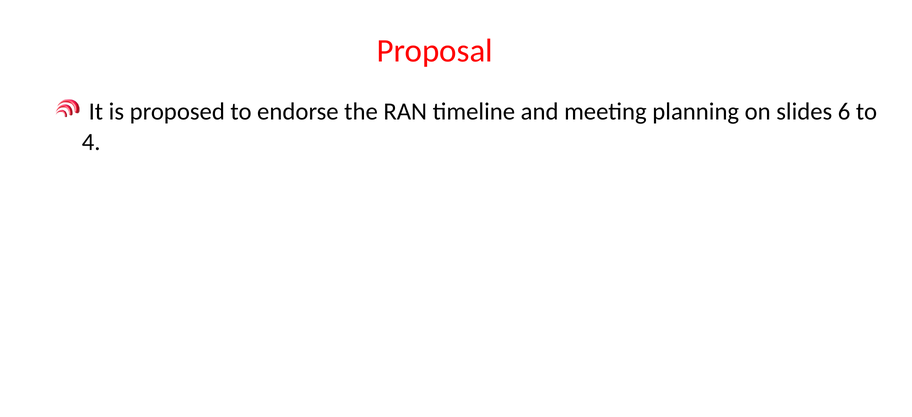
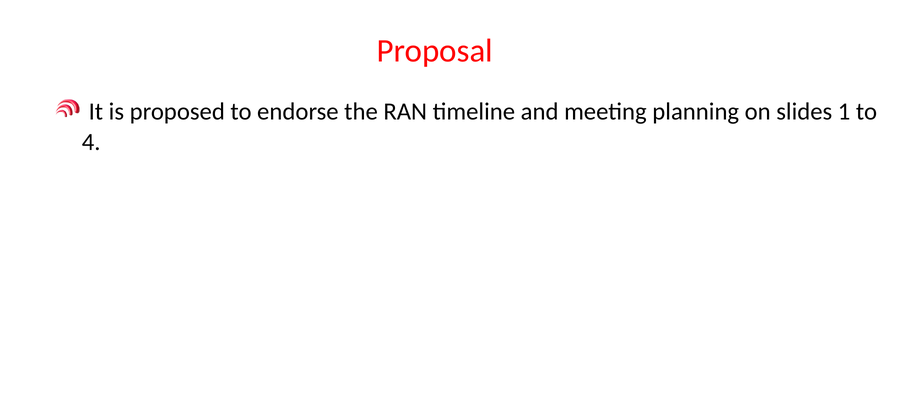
6: 6 -> 1 (844, 112)
